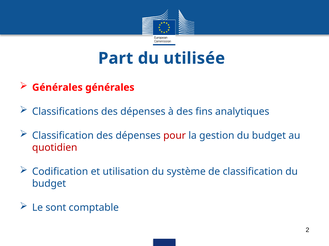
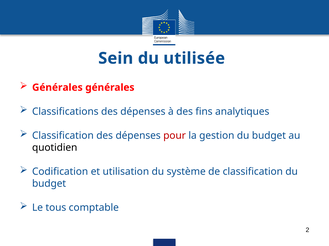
Part: Part -> Sein (116, 58)
quotidien colour: red -> black (55, 148)
sont: sont -> tous (56, 208)
